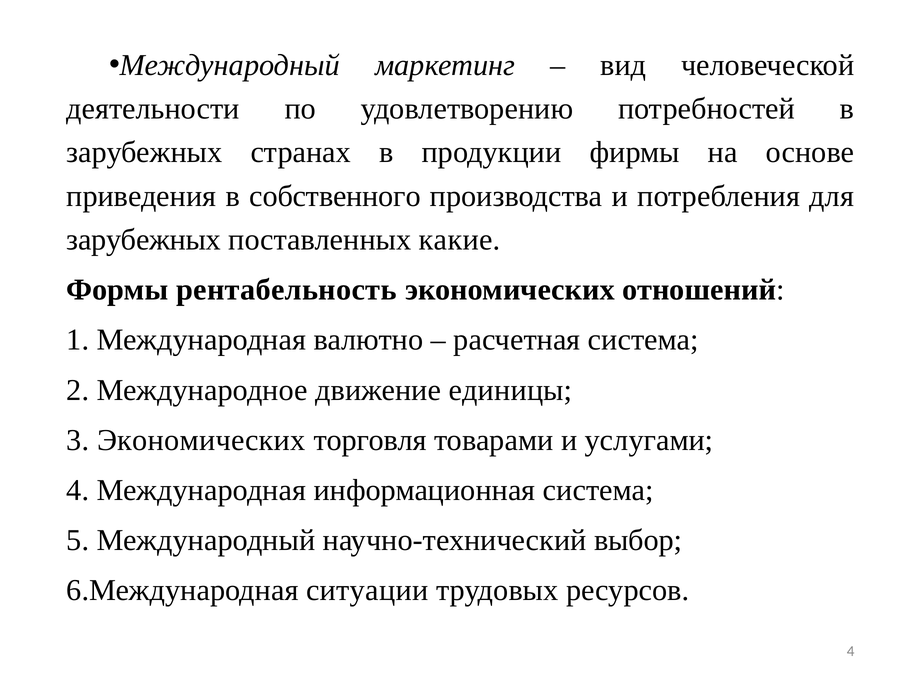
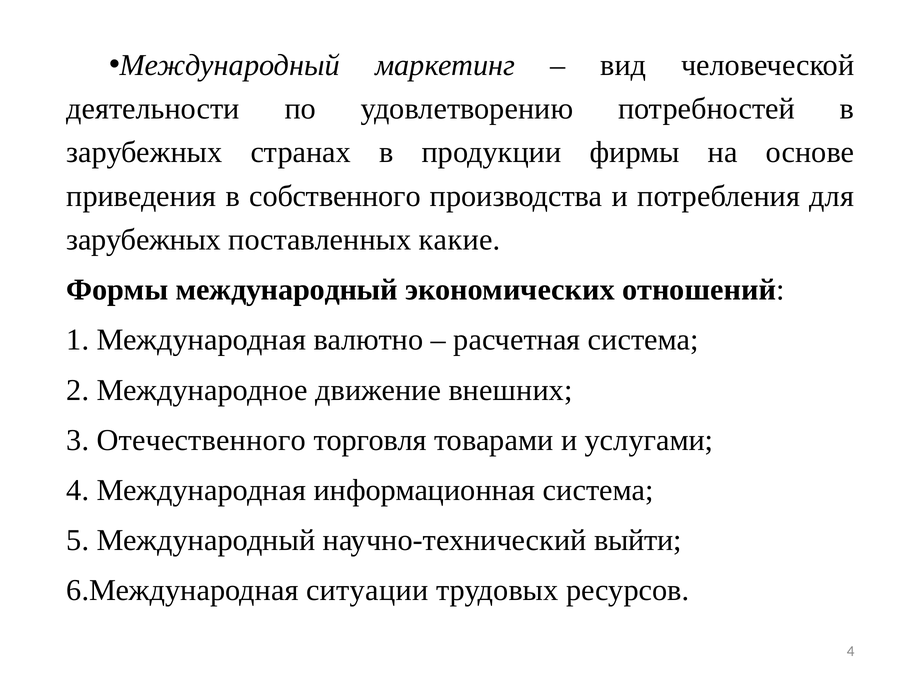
Формы рентабельность: рентабельность -> международный (287, 290)
единицы: единицы -> внешних (511, 390)
3 Экономических: Экономических -> Отечественного (201, 440)
выбор: выбор -> выйти (638, 540)
